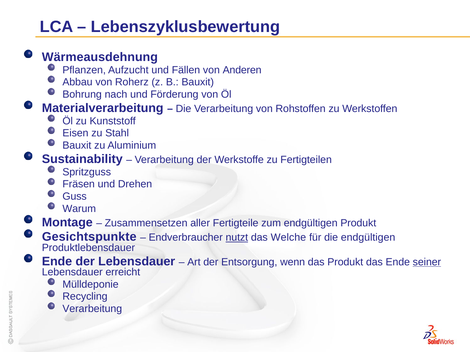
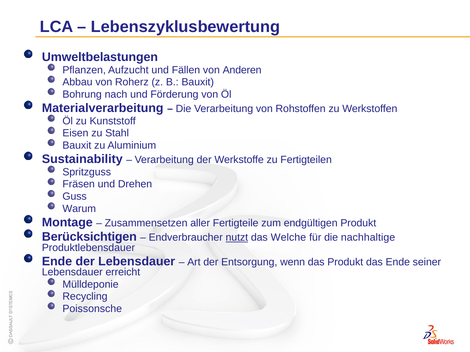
Wärmeausdehnung: Wärmeausdehnung -> Umweltbelastungen (100, 57)
Gesichtspunkte: Gesichtspunkte -> Berücksichtigen (89, 237)
die endgültigen: endgültigen -> nachhaltige (368, 238)
seiner underline: present -> none (427, 262)
Verarbeitung: Verarbeitung -> Poissonsche (92, 309)
